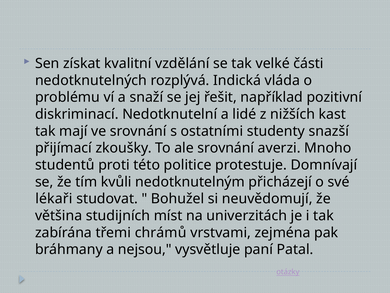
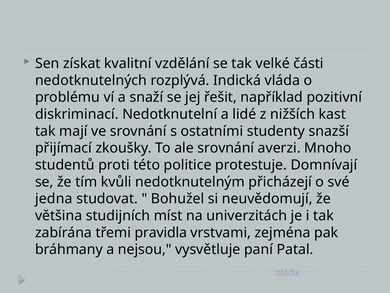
lékaři: lékaři -> jedna (54, 198)
chrámů: chrámů -> pravidla (161, 232)
